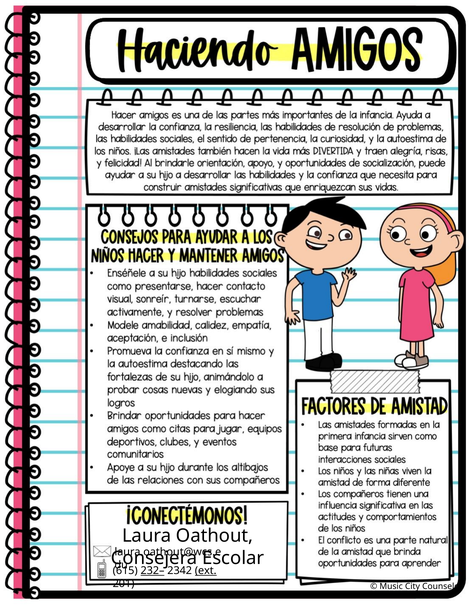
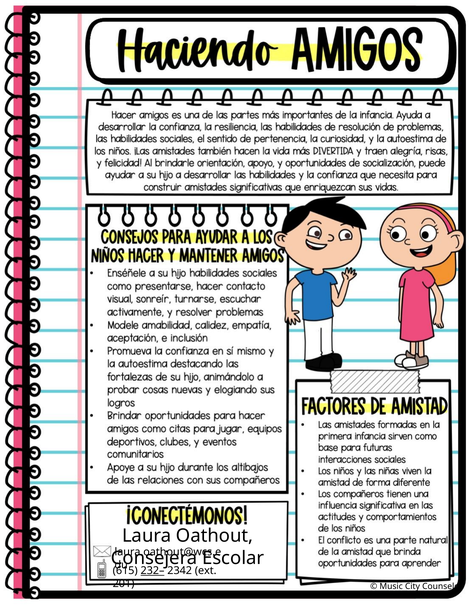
ext underline: present -> none (206, 570)
